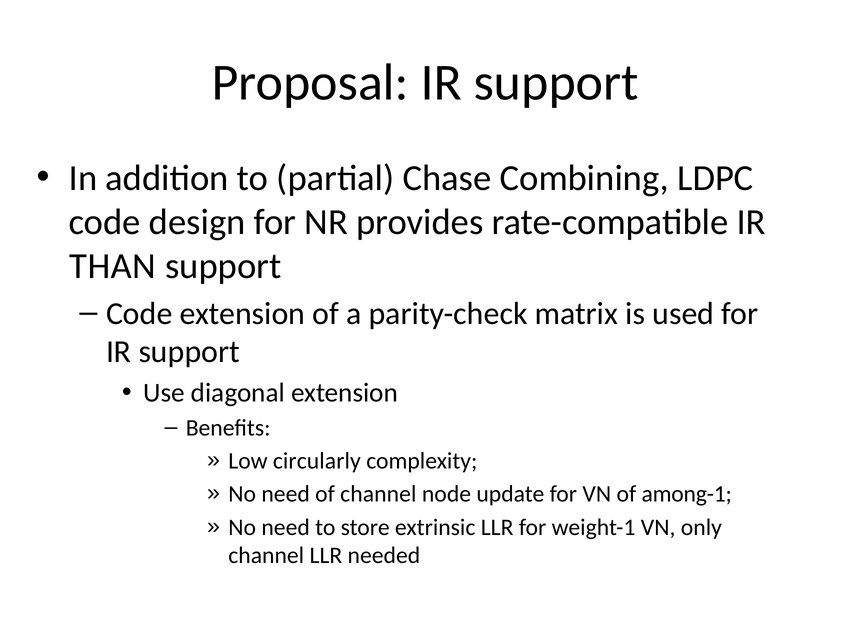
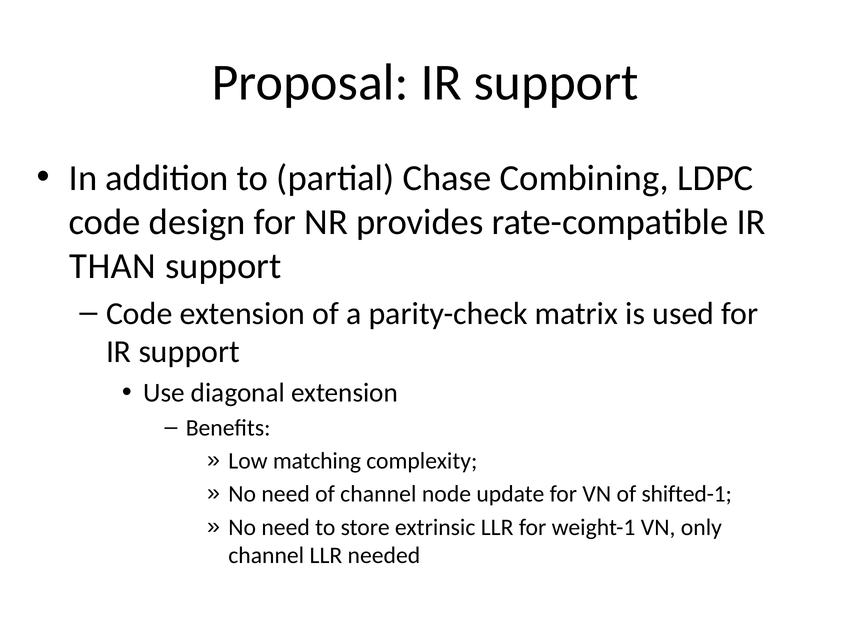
circularly: circularly -> matching (317, 460)
among-1: among-1 -> shifted-1 (687, 493)
